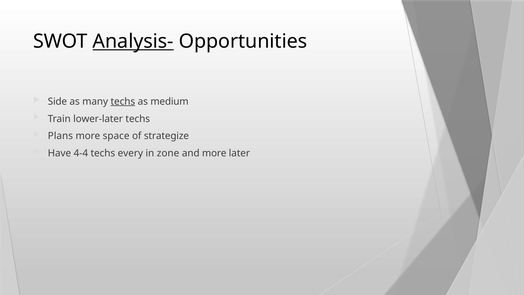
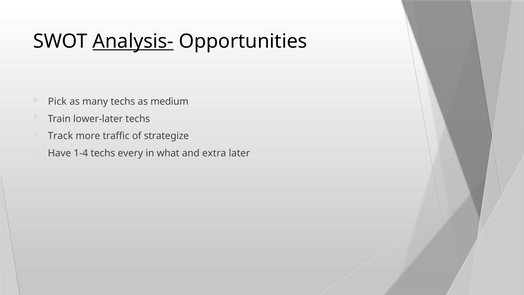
Side: Side -> Pick (57, 101)
techs underline: present -> none (123, 101)
Plans: Plans -> Track (60, 136)
space: space -> traffic (116, 136)
4-4: 4-4 -> 1-4 (81, 153)
zone: zone -> what (168, 153)
and more: more -> extra (214, 153)
